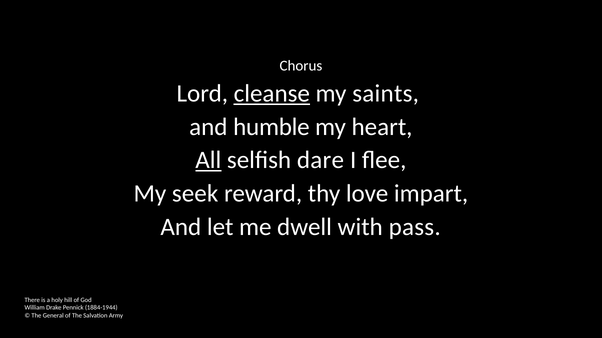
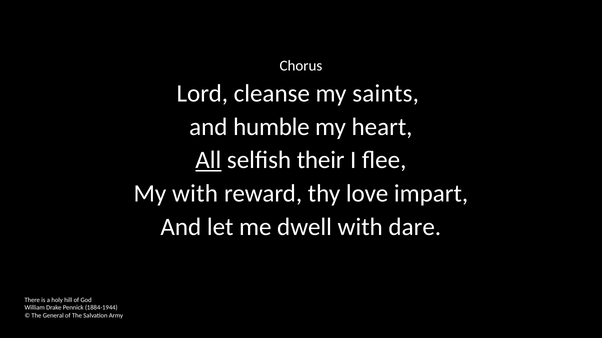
cleanse underline: present -> none (272, 94)
dare: dare -> their (321, 160)
My seek: seek -> with (195, 194)
pass: pass -> dare (415, 227)
